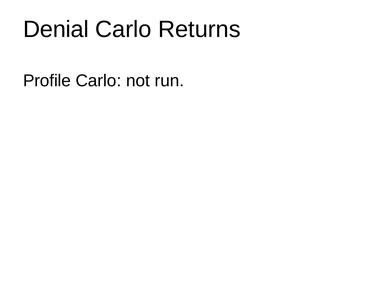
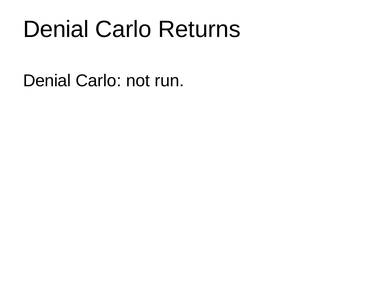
Profile: Profile -> Denial (47, 81)
